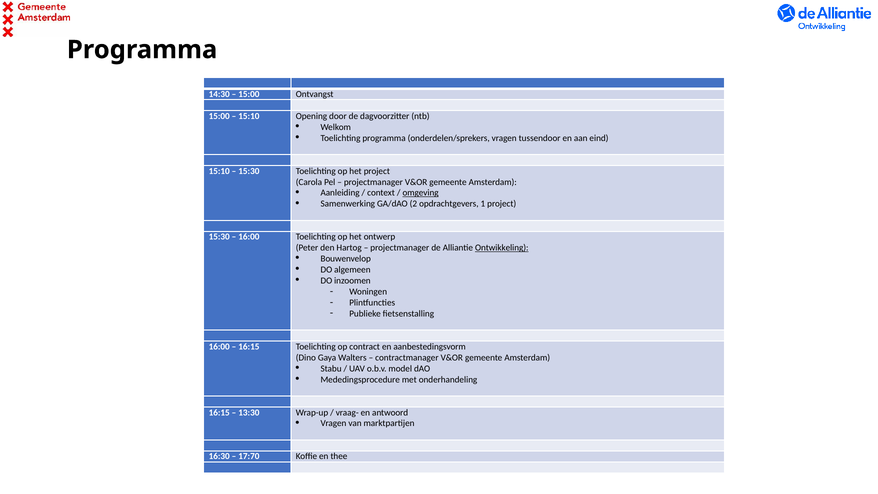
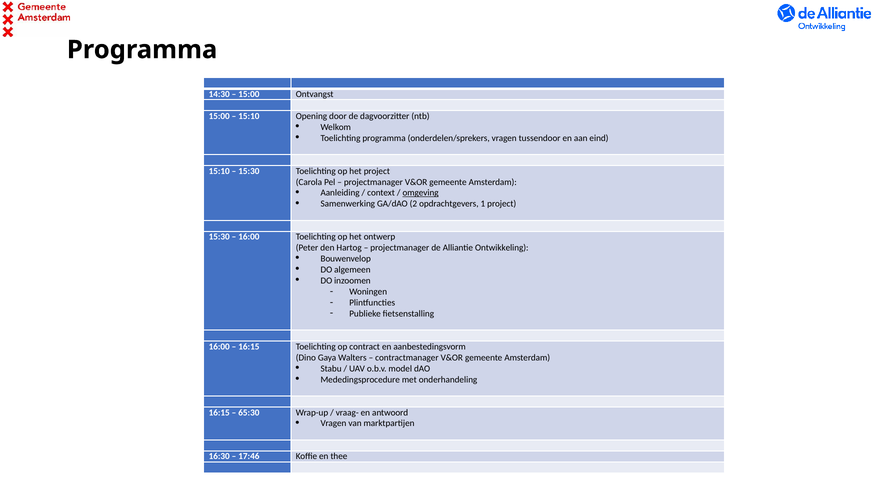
Ontwikkeling underline: present -> none (502, 248)
13:30: 13:30 -> 65:30 (249, 412)
17:70: 17:70 -> 17:46 (249, 456)
